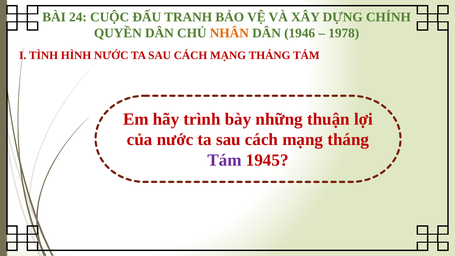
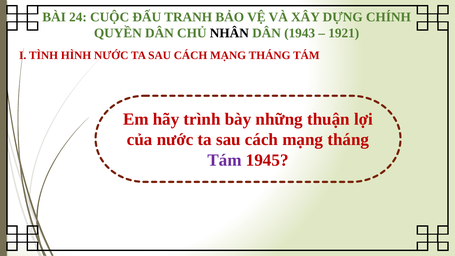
NHÂN colour: orange -> black (229, 33)
1946: 1946 -> 1943 (300, 33)
1978: 1978 -> 1921 (344, 33)
